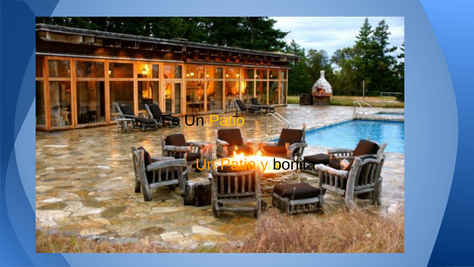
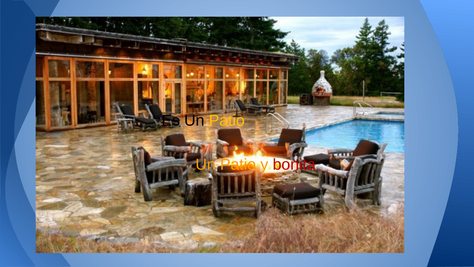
bonita colour: black -> red (294, 164)
